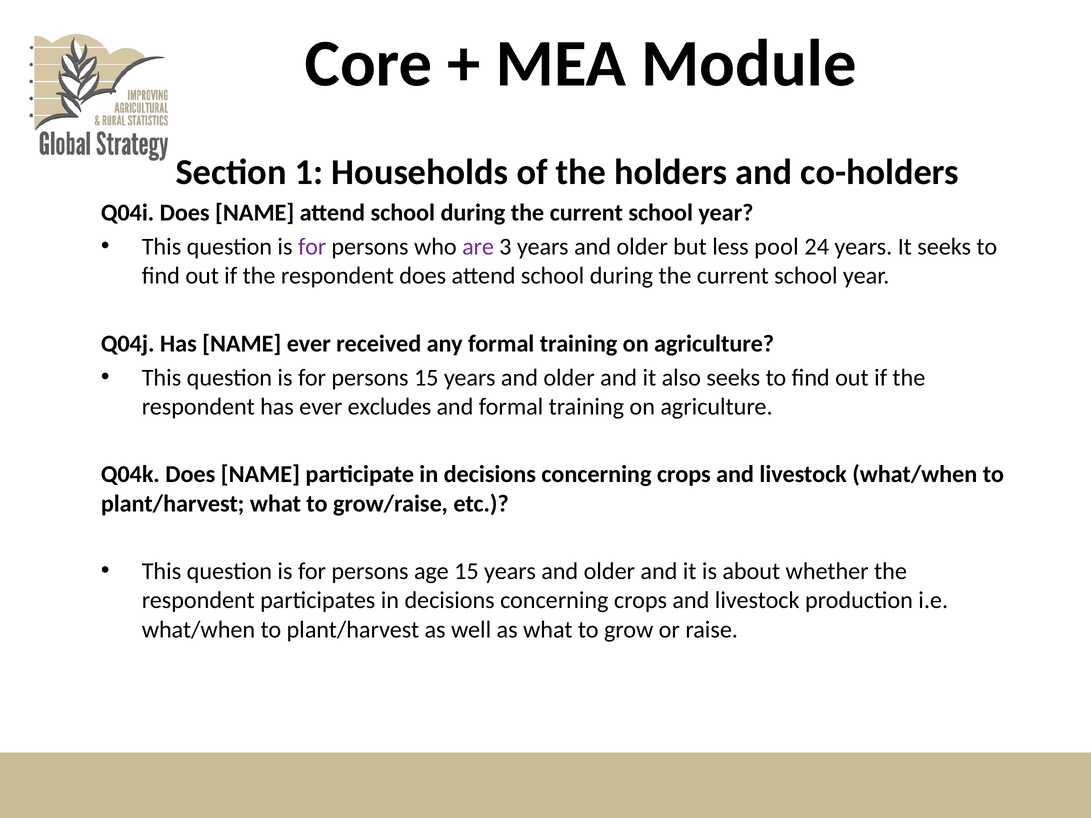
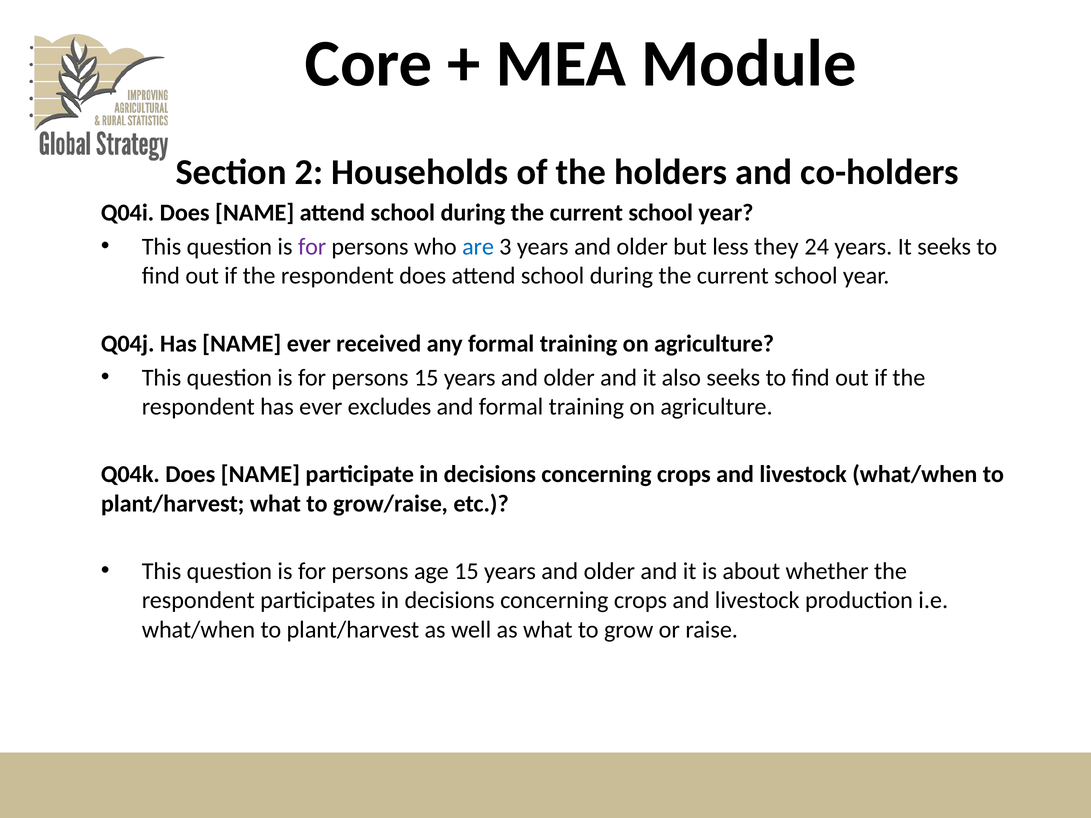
1: 1 -> 2 (309, 173)
are colour: purple -> blue (478, 247)
pool: pool -> they (776, 247)
